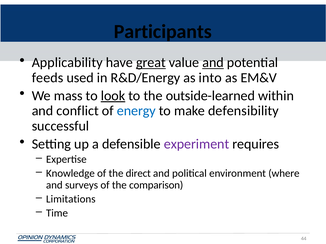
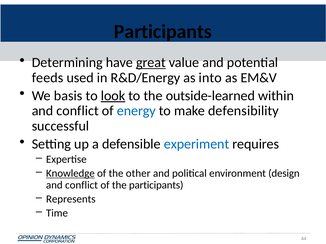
Applicability: Applicability -> Determining (67, 63)
and underline: present -> none (213, 63)
mass: mass -> basis (68, 96)
experiment colour: purple -> blue (197, 144)
Knowledge underline: none -> present (70, 174)
direct: direct -> other (138, 174)
where: where -> design (284, 174)
surveys: surveys -> conflict (82, 185)
the comparison: comparison -> participants (156, 185)
Limitations: Limitations -> Represents (71, 199)
